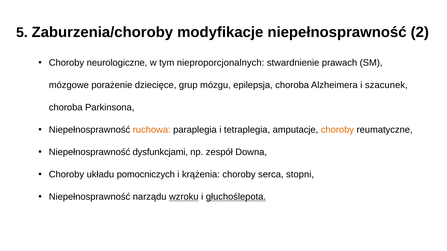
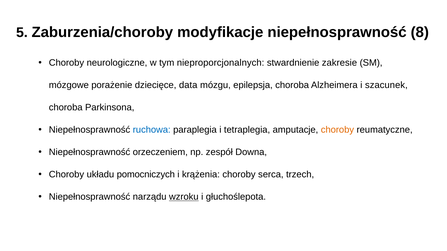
2: 2 -> 8 (420, 32)
prawach: prawach -> zakresie (339, 63)
grup: grup -> data (188, 85)
ruchowa colour: orange -> blue (152, 130)
dysfunkcjami: dysfunkcjami -> orzeczeniem (160, 152)
stopni: stopni -> trzech (300, 175)
głuchoślepota underline: present -> none (236, 197)
